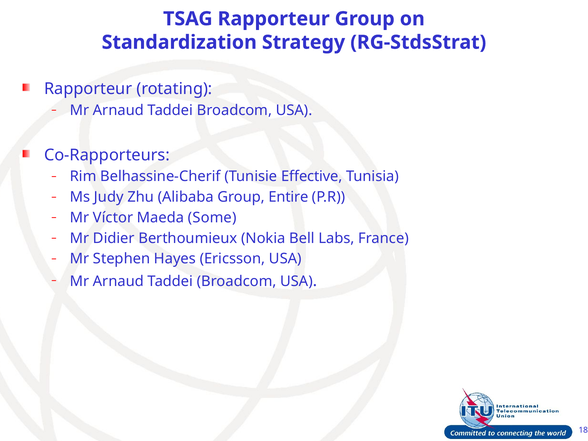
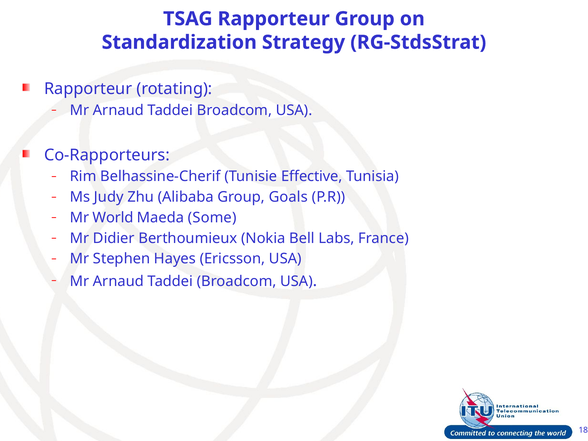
Entire: Entire -> Goals (288, 197)
Víctor: Víctor -> World (113, 218)
